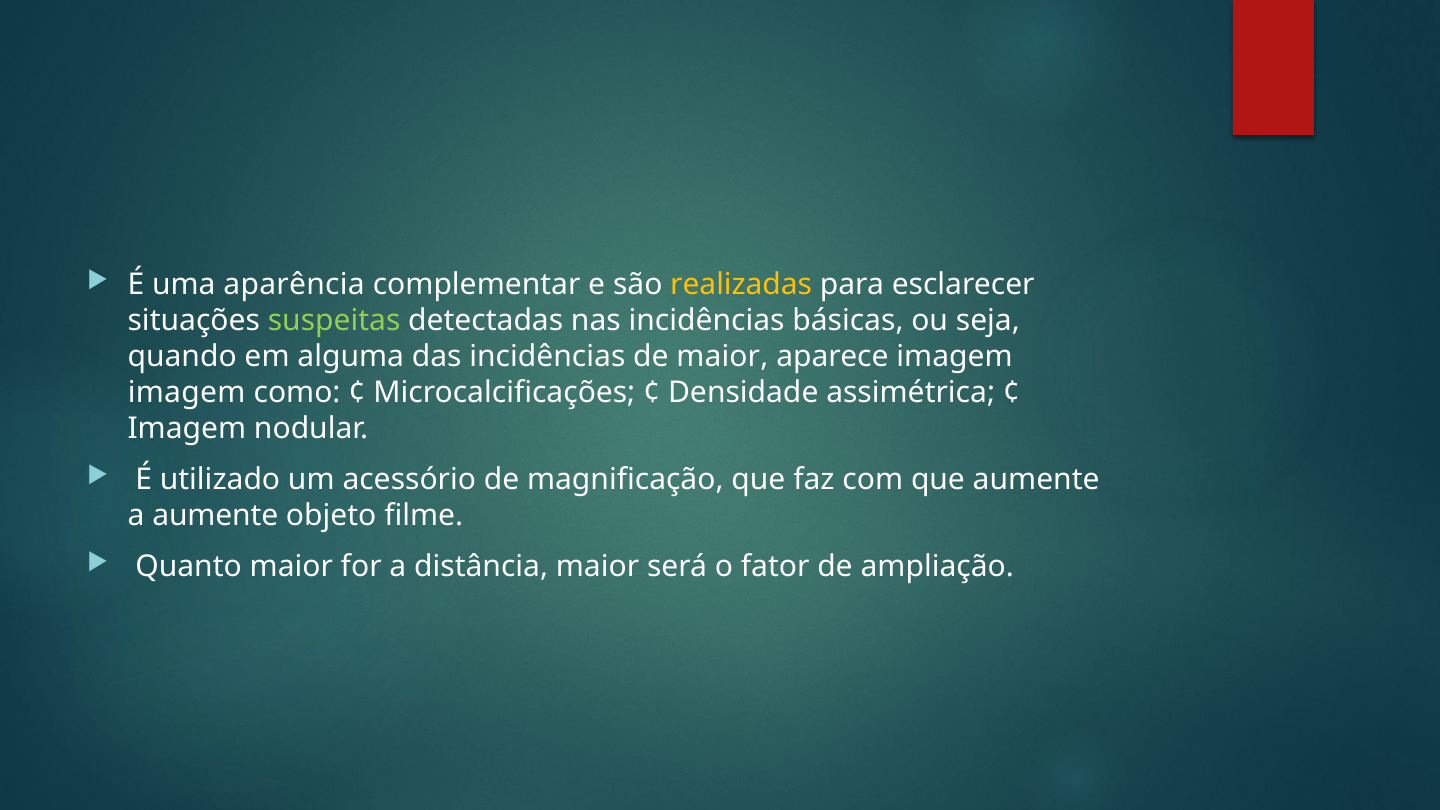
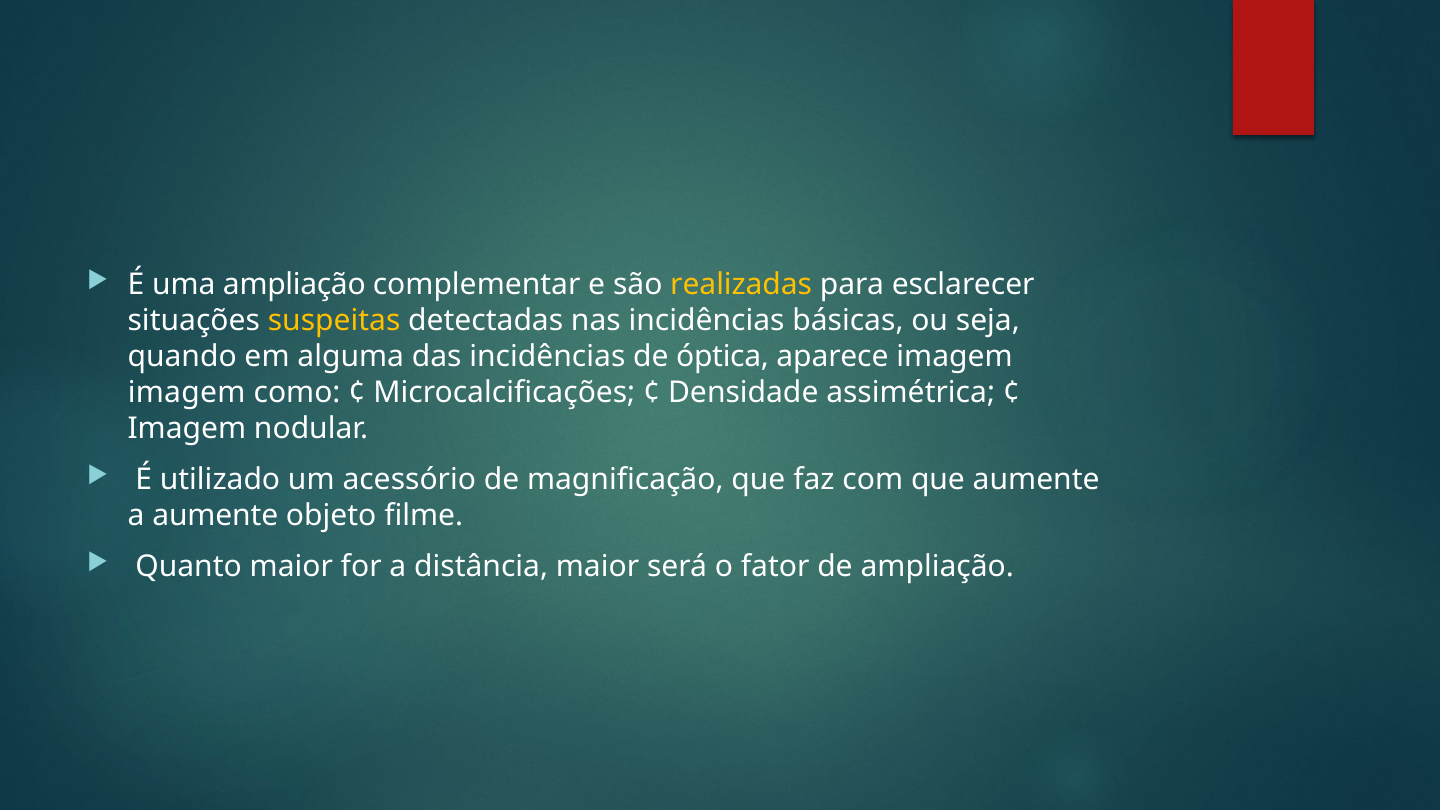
uma aparência: aparência -> ampliação (294, 285)
suspeitas colour: light green -> yellow (334, 321)
de maior: maior -> óptica (723, 357)
